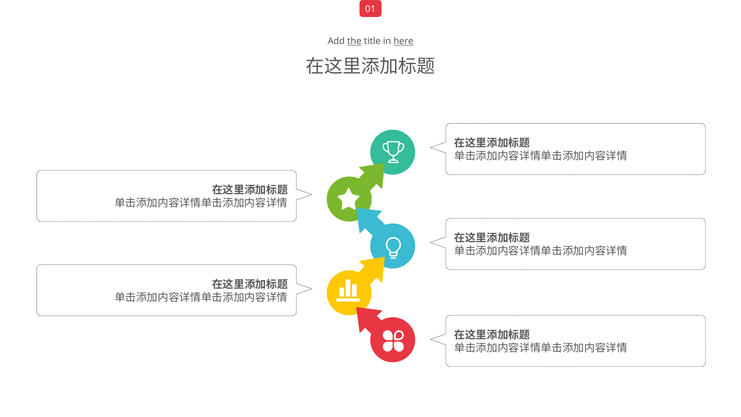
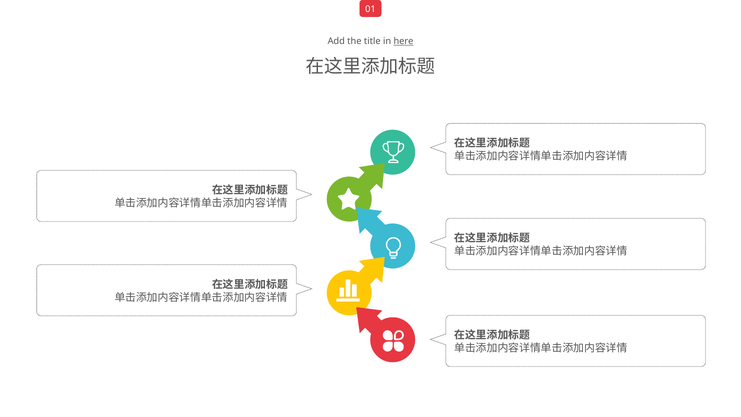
the underline: present -> none (354, 41)
